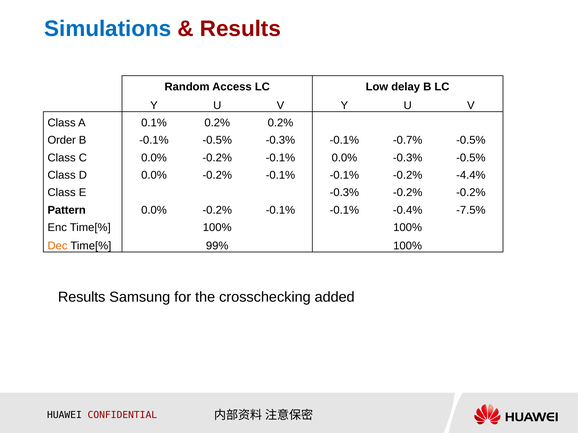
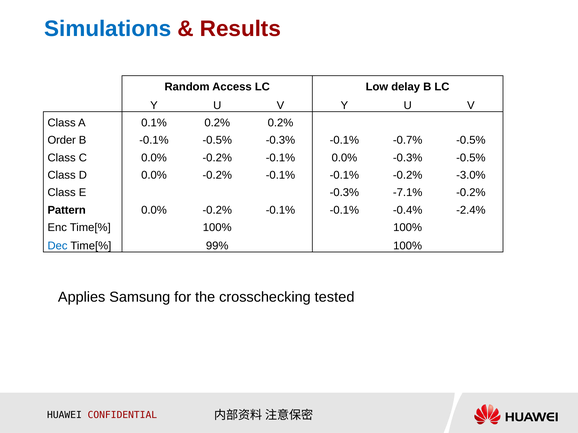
-4.4%: -4.4% -> -3.0% (471, 175)
-0.3% -0.2%: -0.2% -> -7.1% (408, 193)
-7.5%: -7.5% -> -2.4% (471, 210)
Dec colour: orange -> blue (58, 246)
Results: Results -> Applies (82, 298)
added: added -> tested (335, 298)
